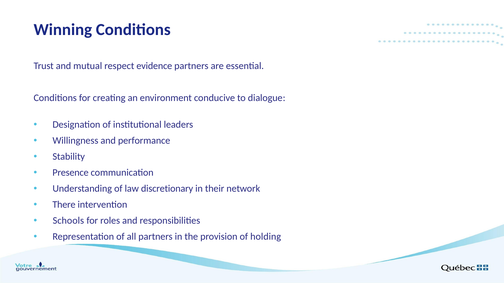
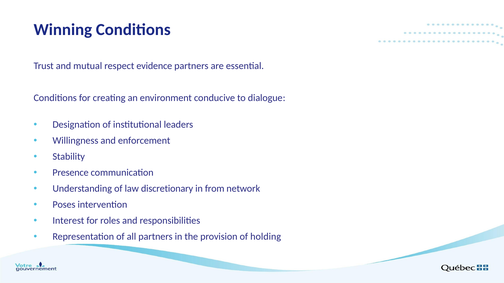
performance: performance -> enforcement (144, 141)
their: their -> from (215, 189)
There: There -> Poses (64, 205)
Schools: Schools -> Interest (68, 221)
